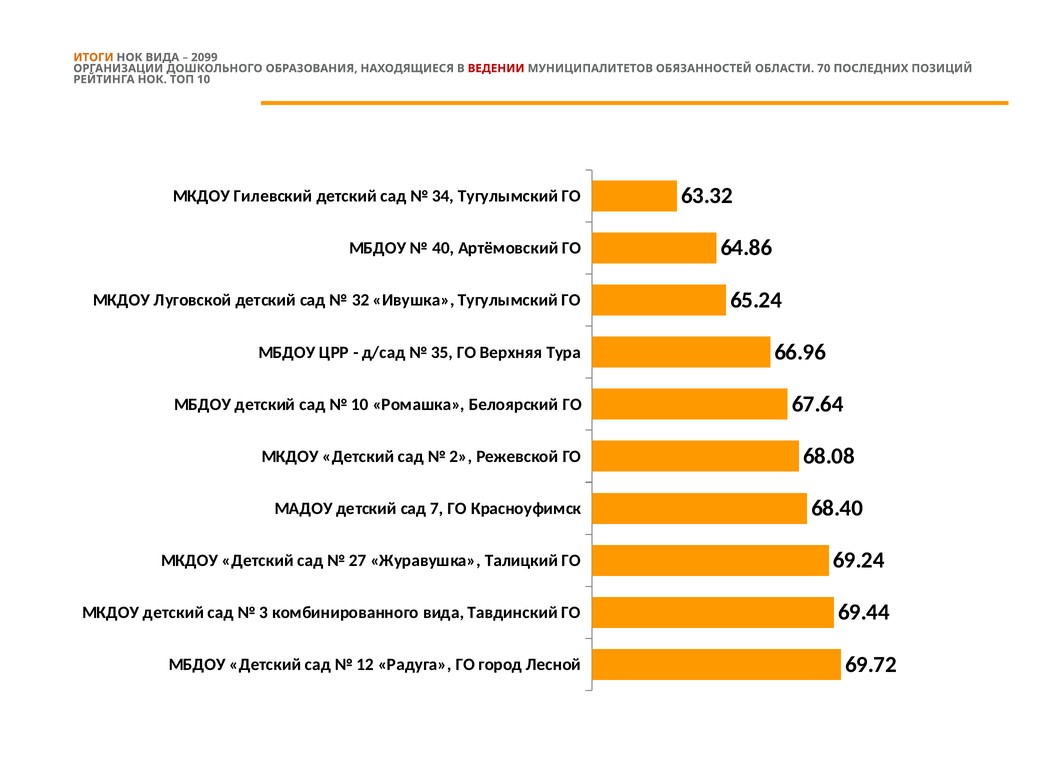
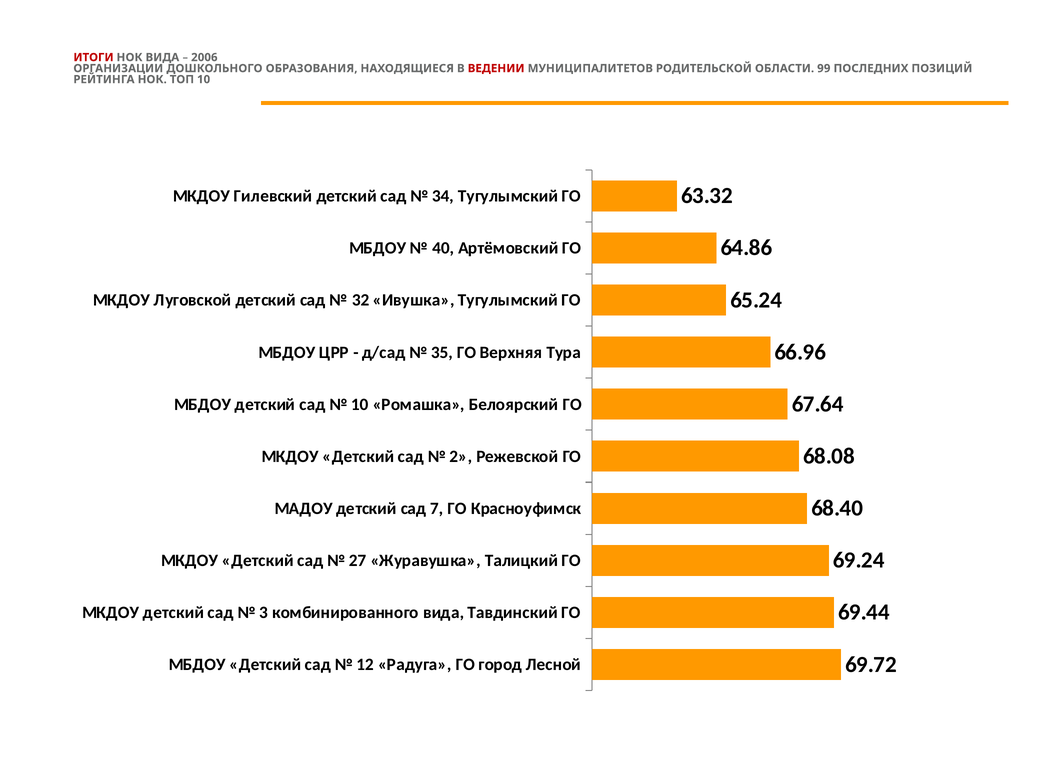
ИТОГИ colour: orange -> red (93, 57)
2099: 2099 -> 2006 (204, 57)
ОБЯЗАННОСТЕЙ: ОБЯЗАННОСТЕЙ -> РОДИТЕЛЬСКОЙ (704, 68)
70: 70 -> 99 (824, 68)
